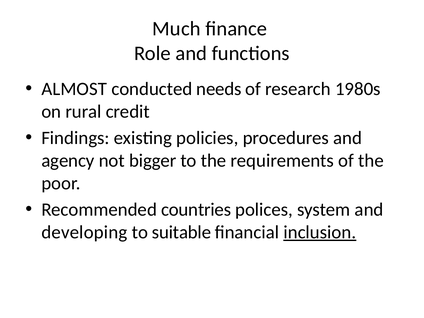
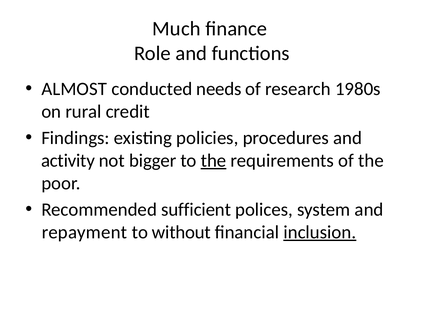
agency: agency -> activity (68, 161)
the underline: none -> present (214, 161)
countries: countries -> sufficient (196, 210)
developing: developing -> repayment (84, 232)
suitable: suitable -> without (181, 232)
